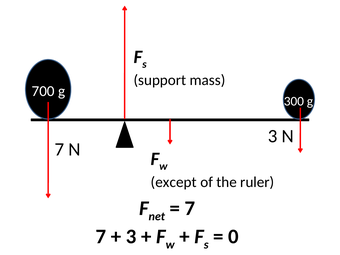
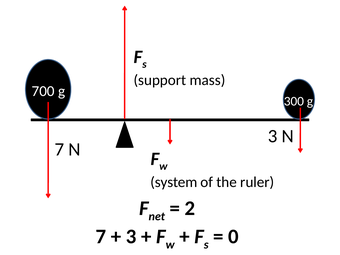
except: except -> system (174, 182)
7: 7 -> 2 (190, 208)
